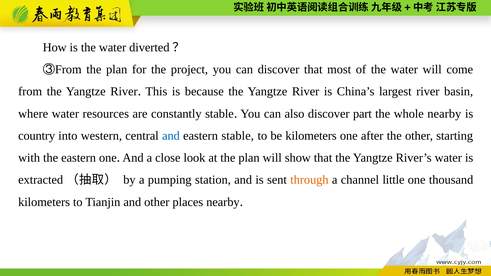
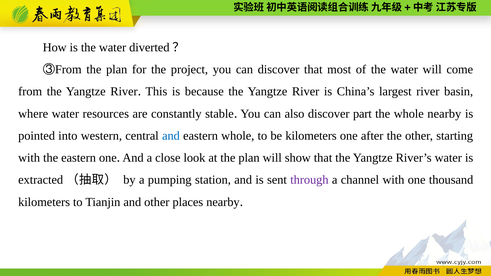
country: country -> pointed (37, 136)
eastern stable: stable -> whole (238, 136)
through colour: orange -> purple (309, 180)
channel little: little -> with (393, 180)
